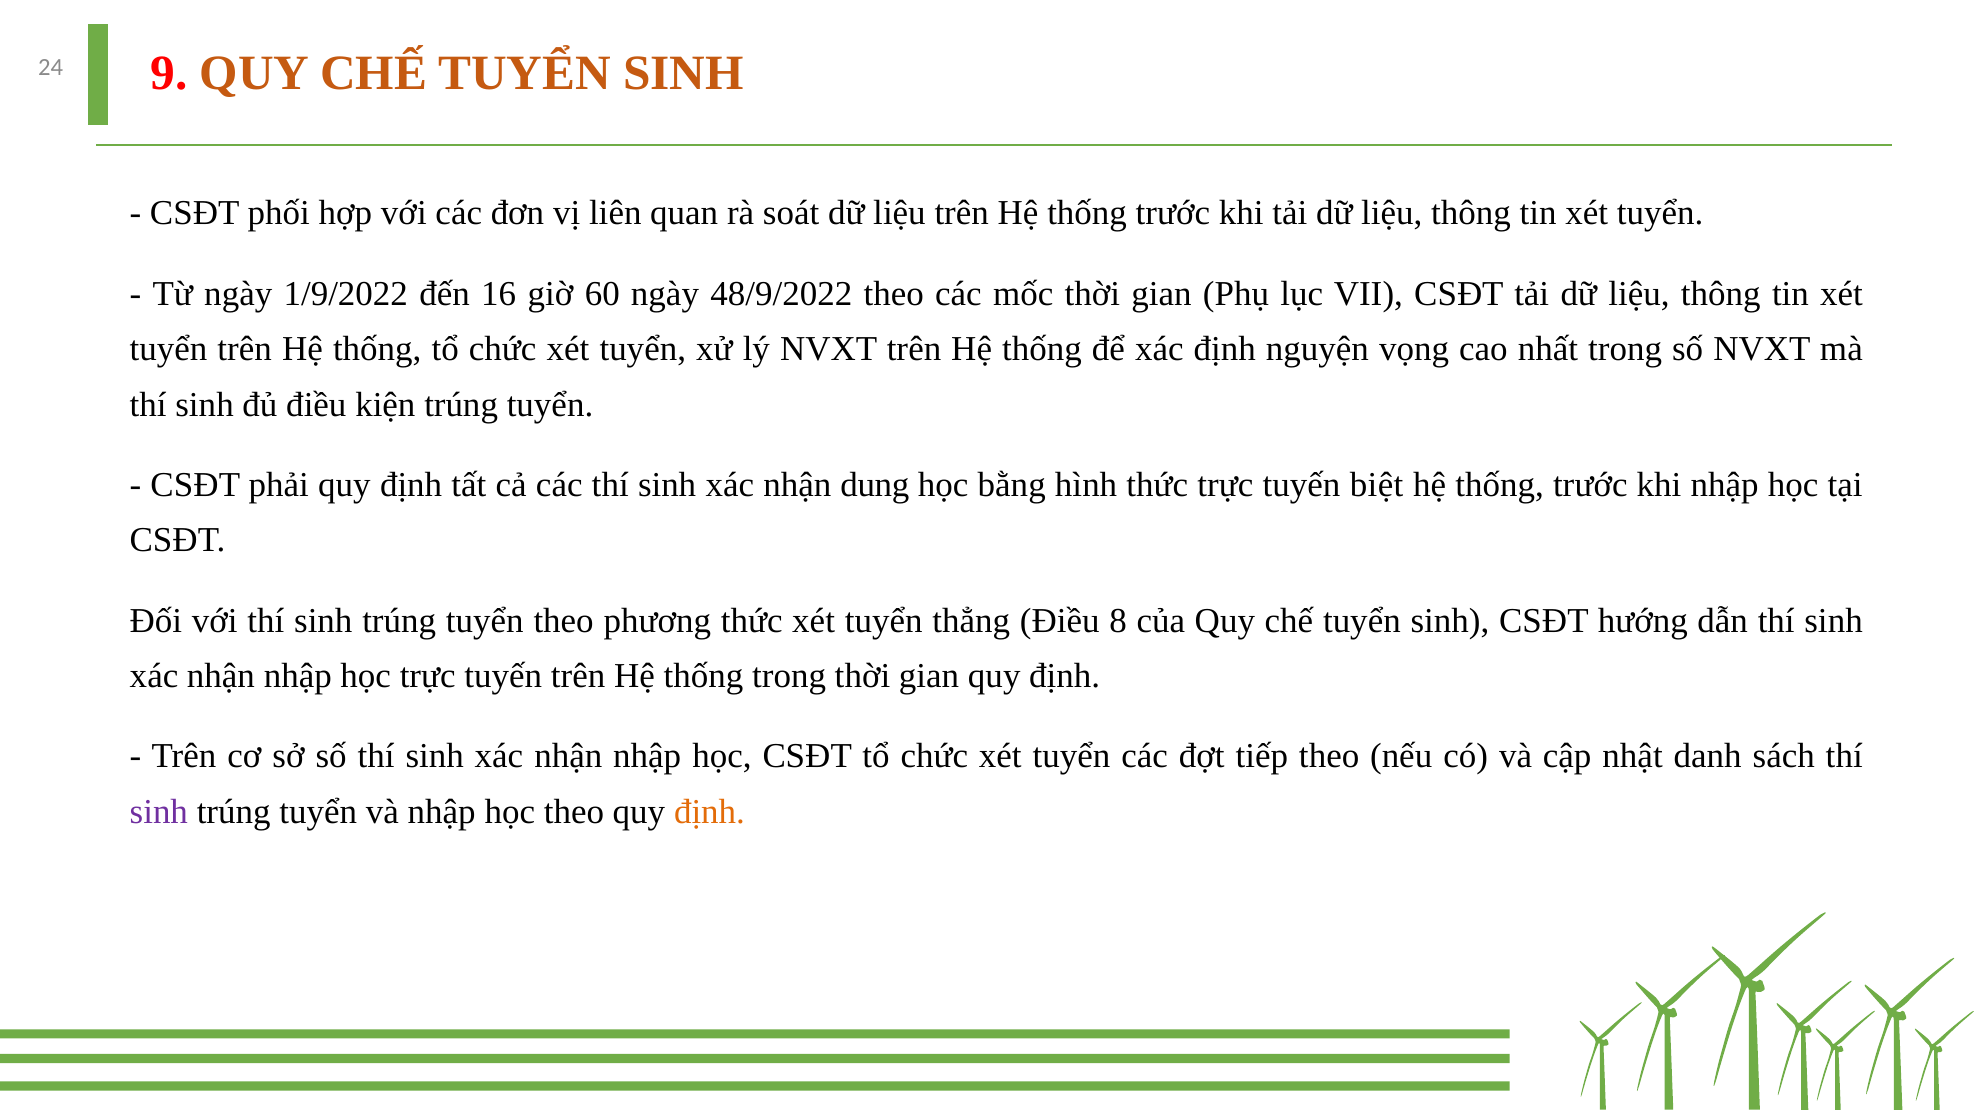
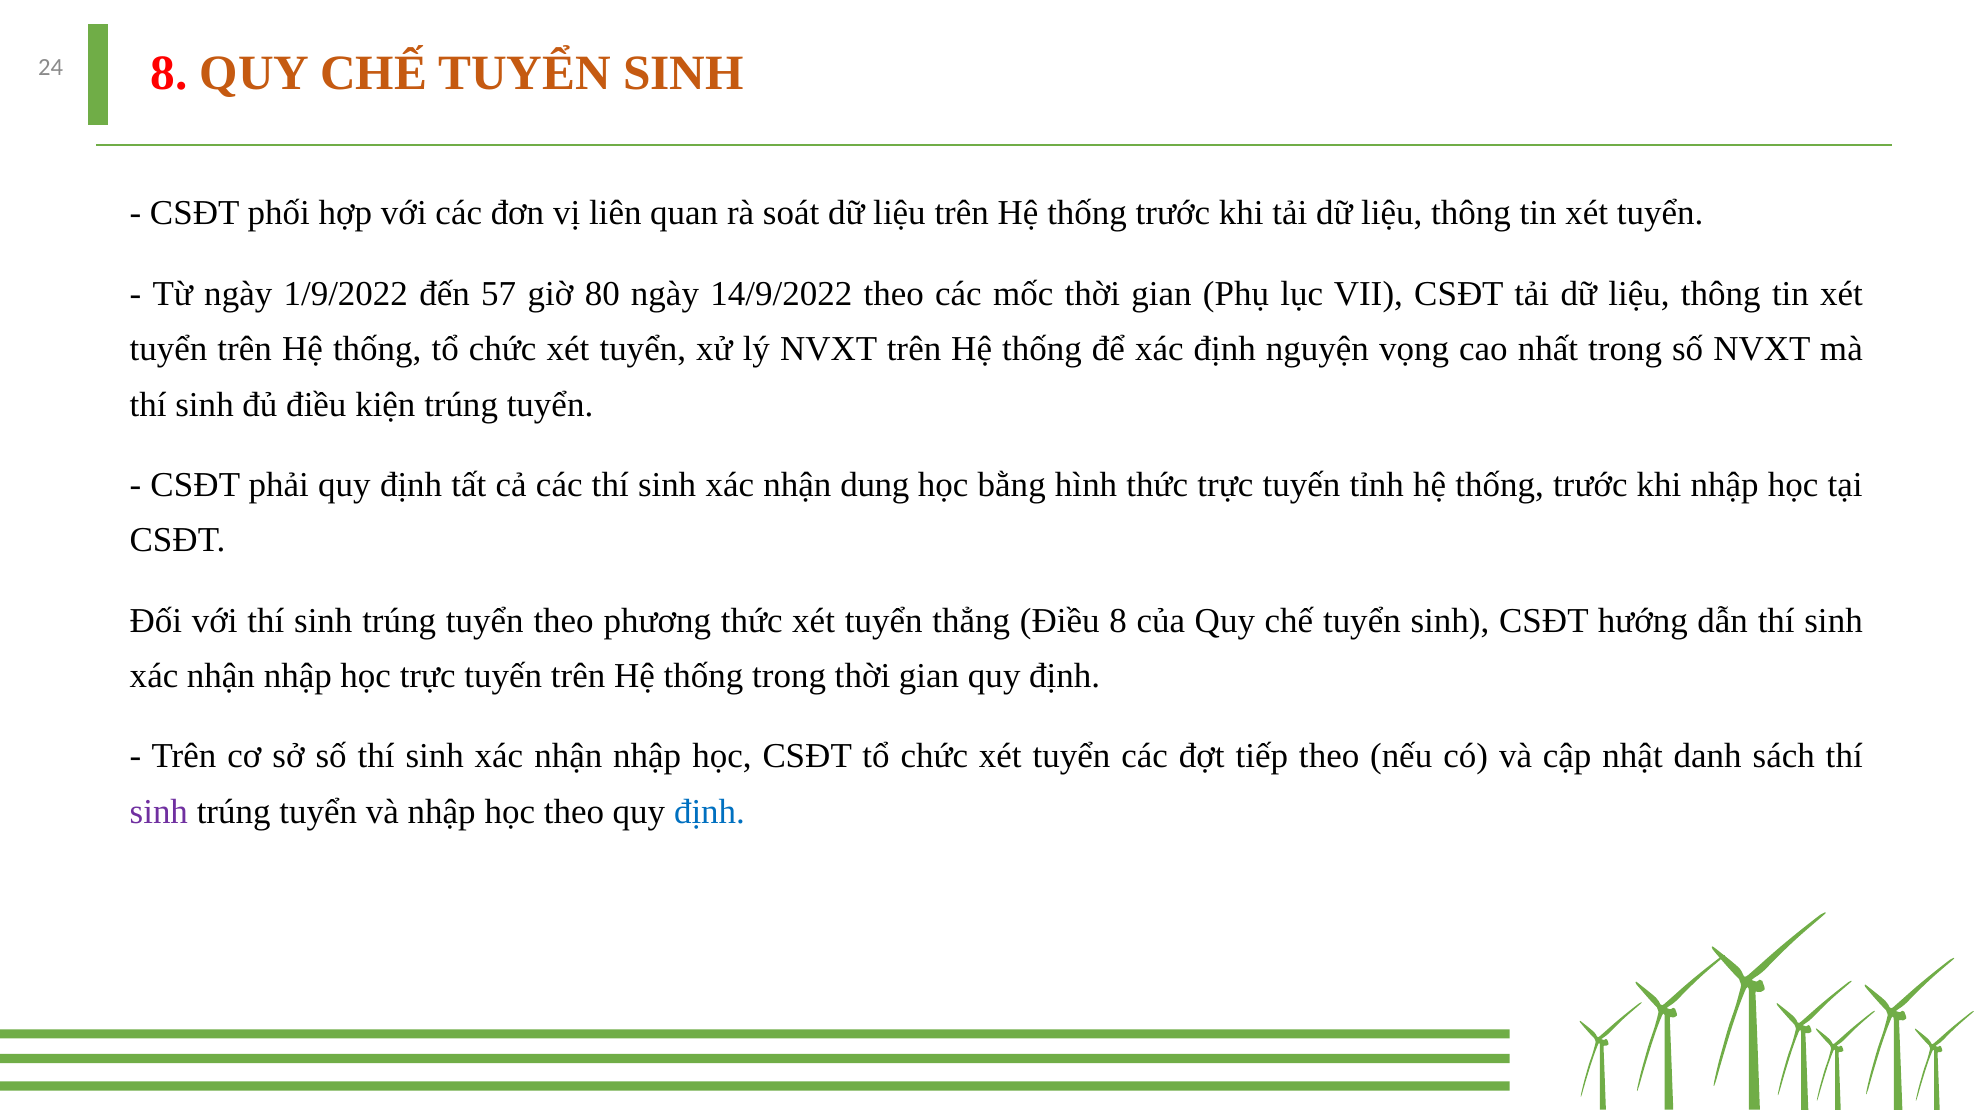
24 9: 9 -> 8 (169, 73)
16: 16 -> 57 (499, 294)
60: 60 -> 80 (602, 294)
48/9/2022: 48/9/2022 -> 14/9/2022 (781, 294)
biệt: biệt -> tỉnh (1377, 485)
định colour: orange -> blue (709, 812)
